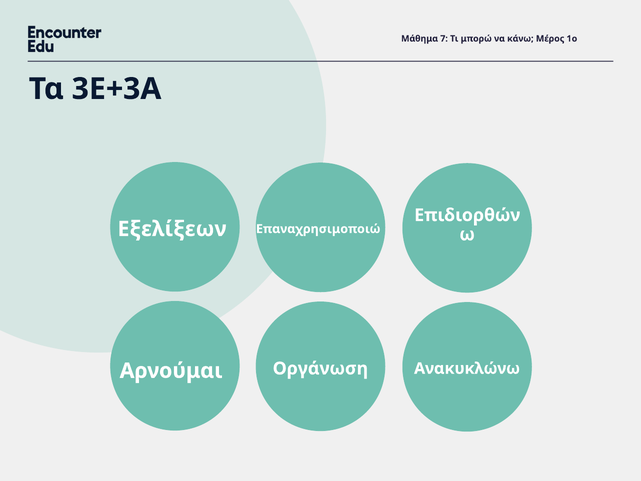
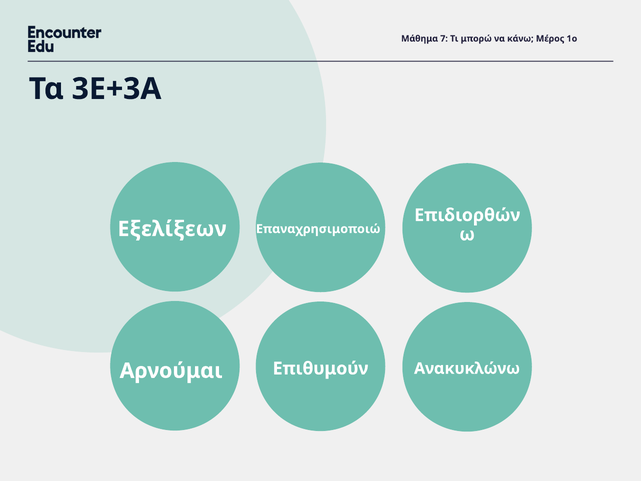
Οργάνωση: Οργάνωση -> Επιθυμούν (320, 368)
